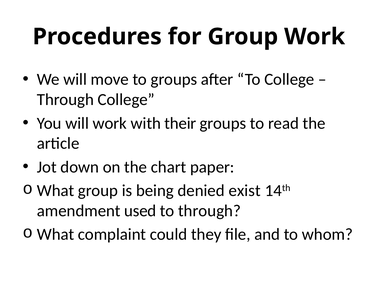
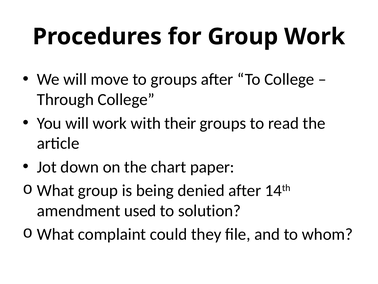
denied exist: exist -> after (245, 190)
to through: through -> solution (209, 210)
